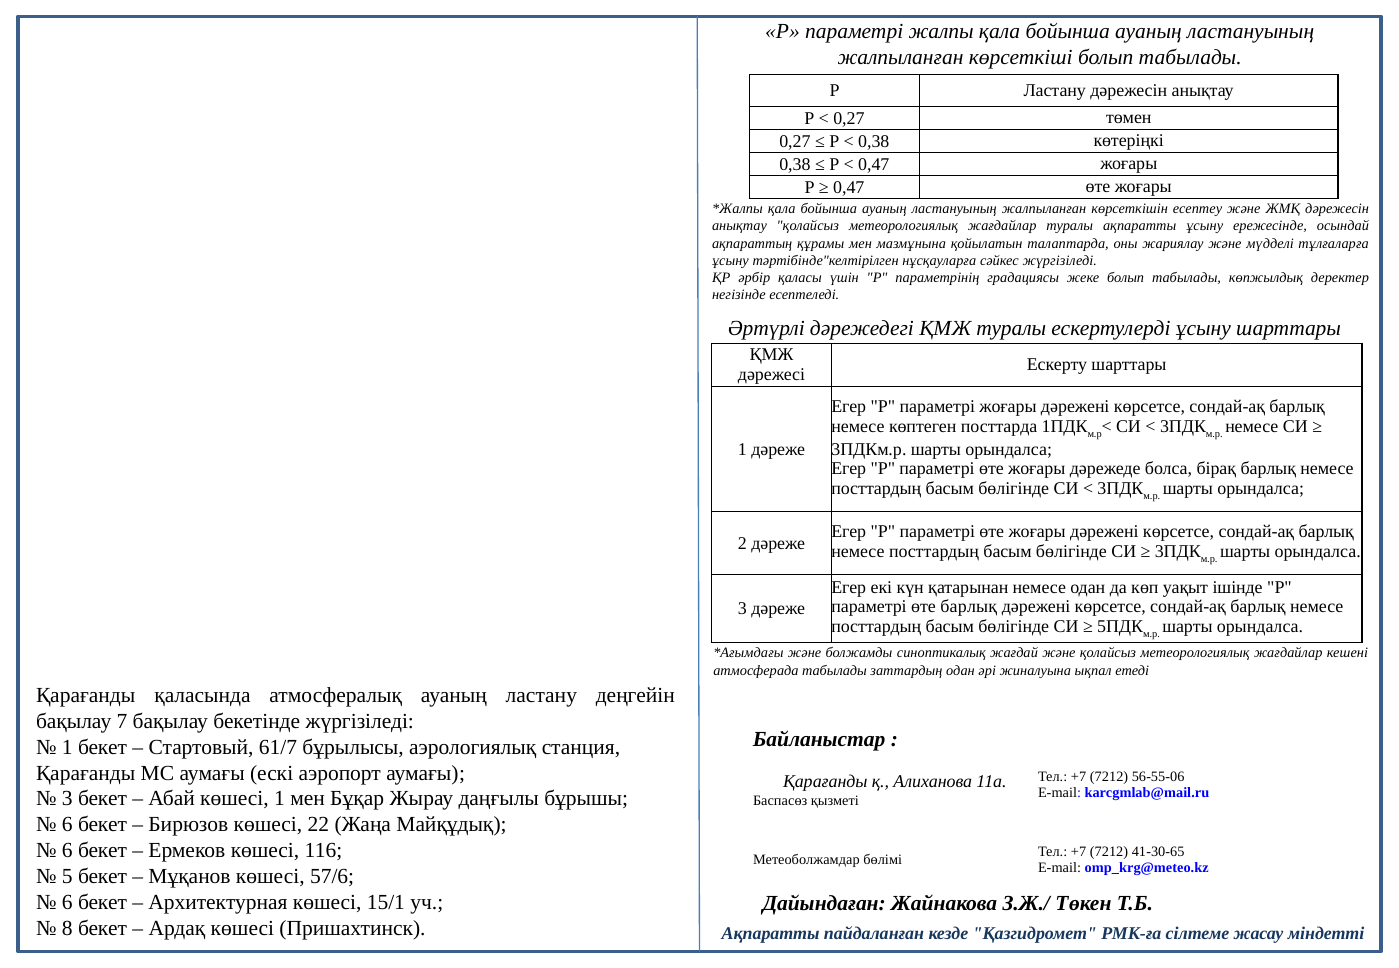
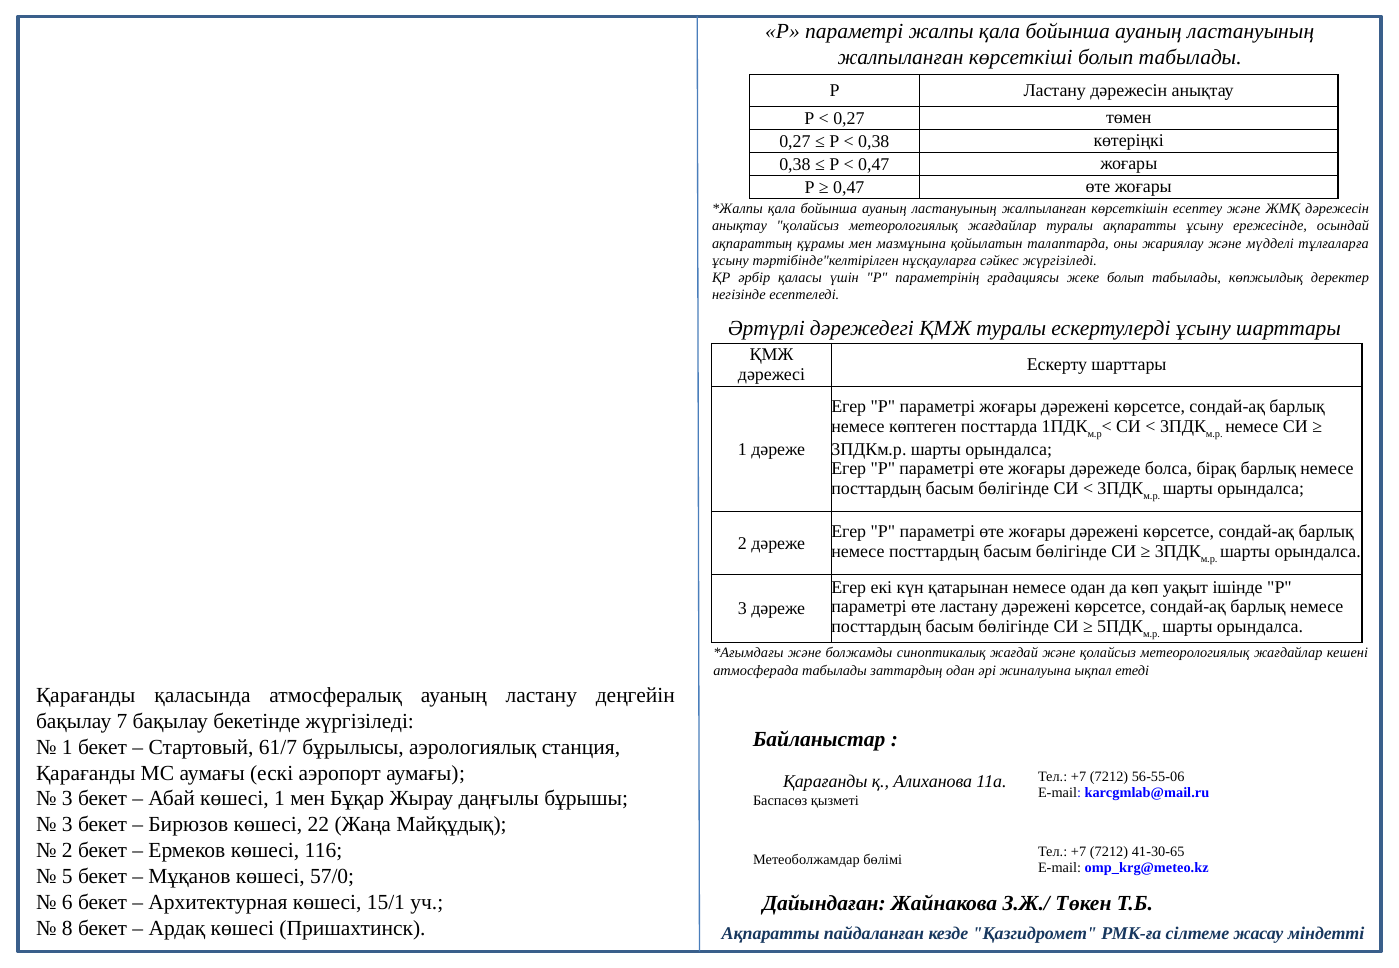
өте барлық: барлық -> ластану (969, 607)
6: 6 -> 3 (67, 825)
6: 6 -> 2 (67, 851)
57/6: 57/6 -> 57/0 (332, 877)
